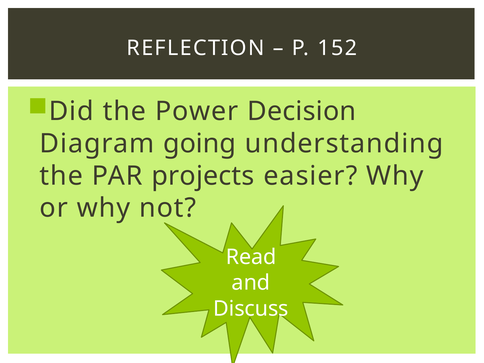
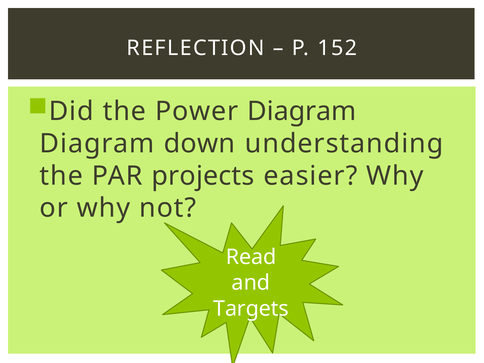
Power Decision: Decision -> Diagram (302, 111)
going: going -> down (199, 144)
Discuss: Discuss -> Targets (251, 309)
